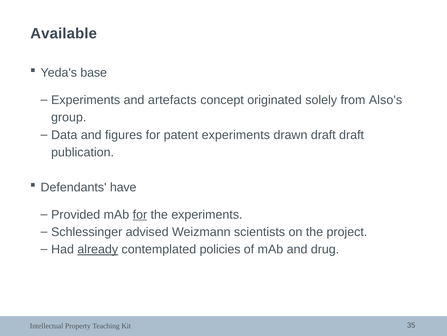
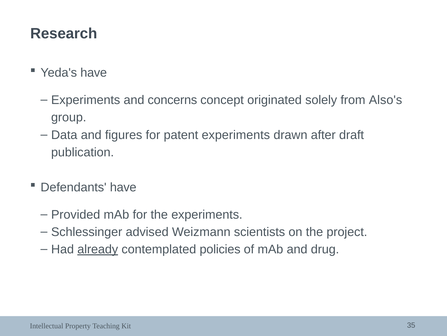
Available: Available -> Research (64, 34)
Yeda's base: base -> have (94, 73)
artefacts: artefacts -> concerns (172, 100)
drawn draft: draft -> after (323, 135)
for underline: present -> none (140, 214)
